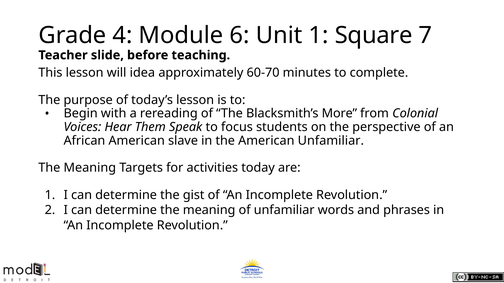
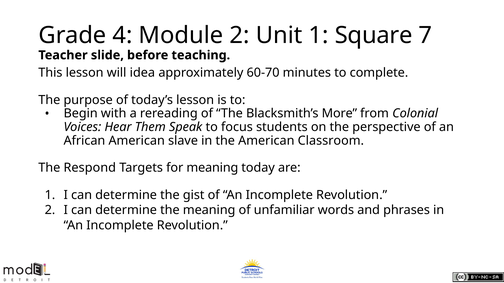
Module 6: 6 -> 2 (240, 36)
American Unfamiliar: Unfamiliar -> Classroom (331, 141)
Meaning: Meaning -> Respond (90, 168)
for activities: activities -> meaning (212, 168)
